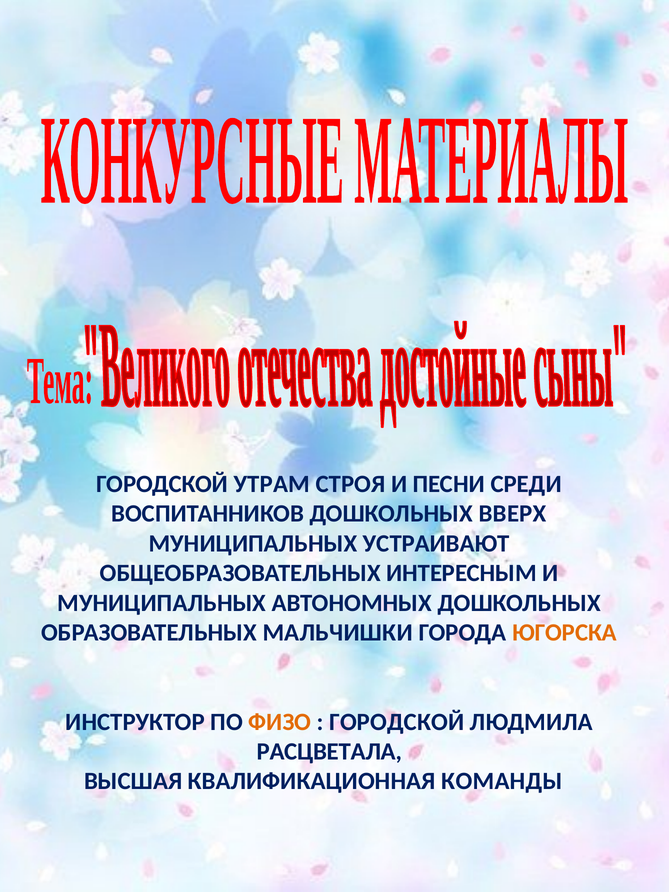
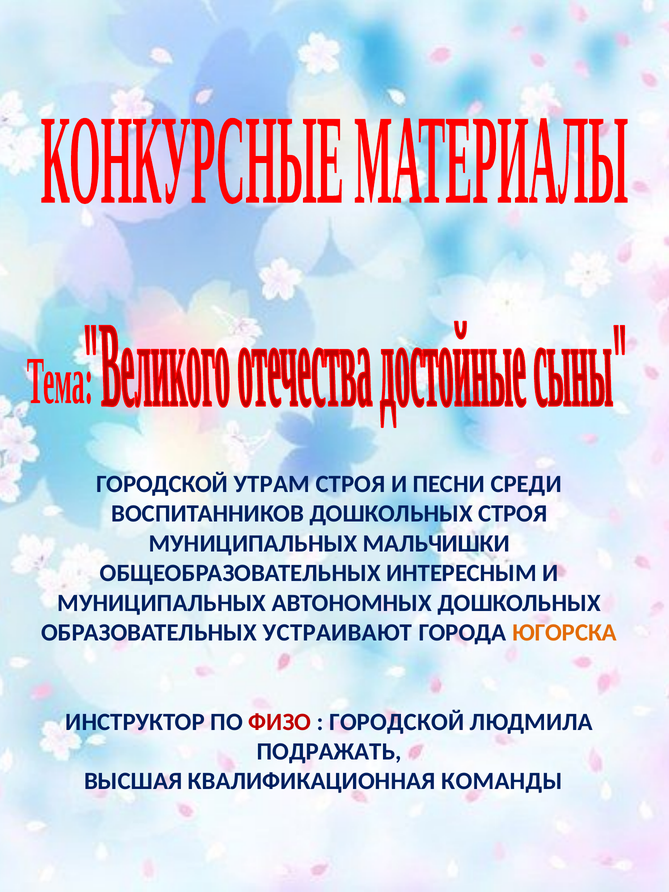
ДОШКОЛЬНЫХ ВВЕРХ: ВВЕРХ -> СТРОЯ (513, 514)
УСТРАИВАЮТ: УСТРАИВАЮТ -> МАЛЬЧИШКИ (436, 543)
МАЛЬЧИШКИ: МАЛЬЧИШКИ -> УСТРАИВАЮТ (338, 633)
ФИЗО colour: orange -> red (280, 722)
РАСЦВЕТАЛА: РАСЦВЕТАЛА -> ПОДРАЖАТЬ (329, 752)
